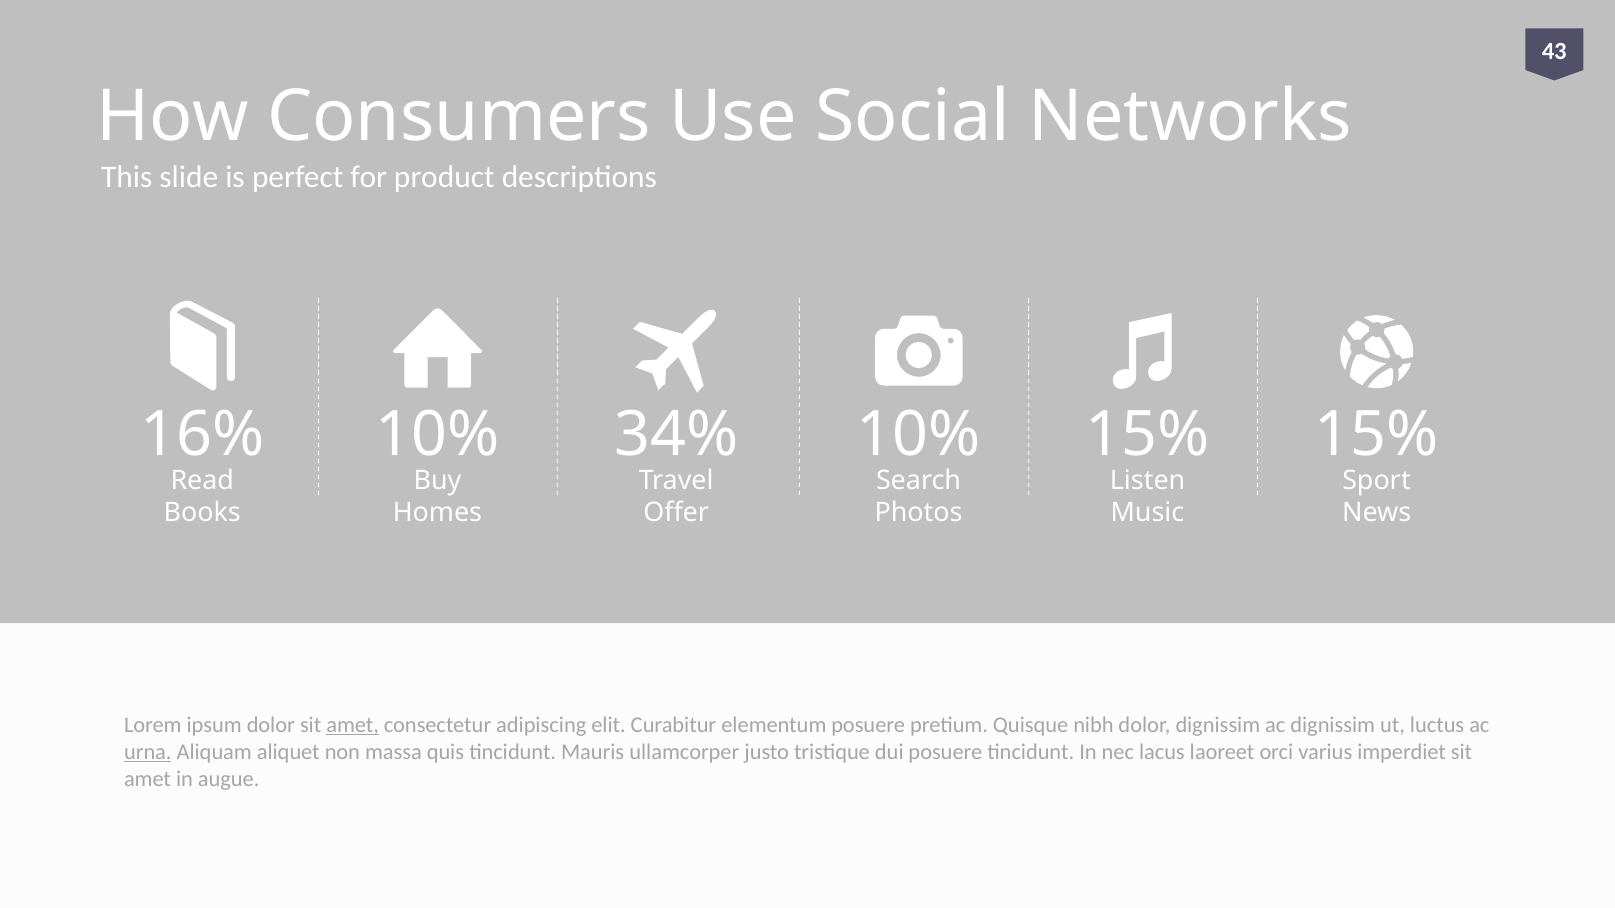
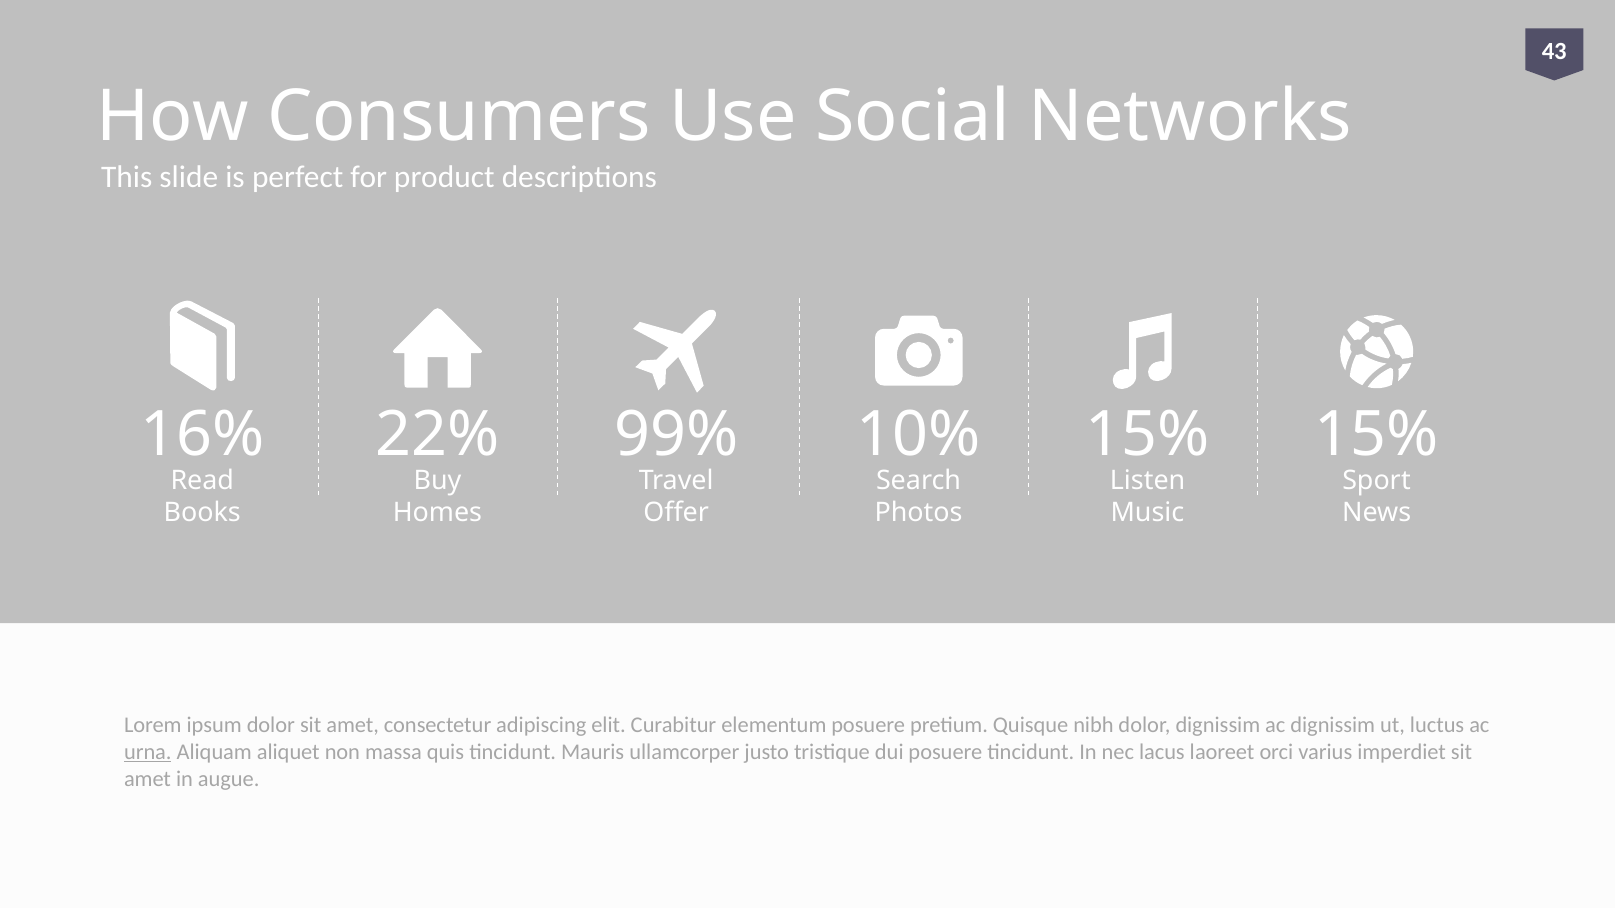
10%: 10% -> 22% (438, 435)
34%: 34% -> 99% (676, 435)
amet underline: present -> none (353, 726)
